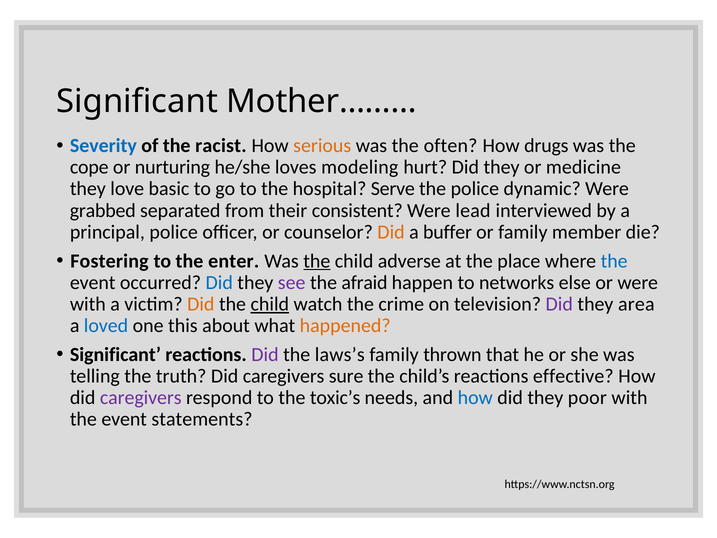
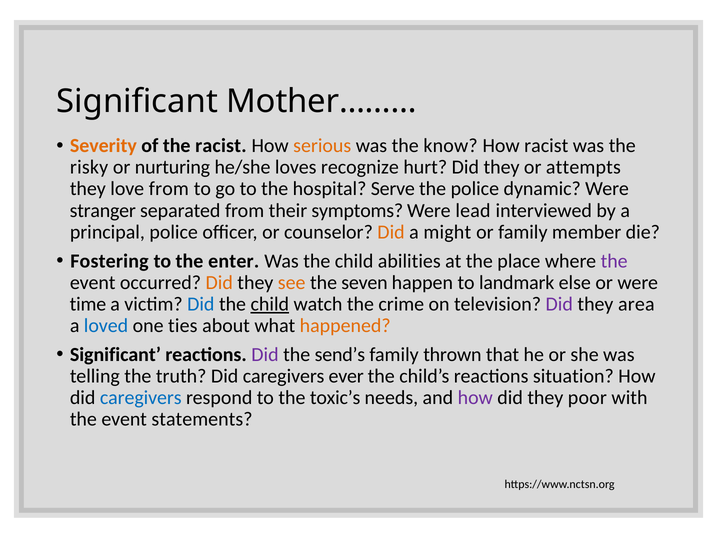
Severity colour: blue -> orange (103, 146)
often: often -> know (451, 146)
How drugs: drugs -> racist (546, 146)
cope: cope -> risky (89, 167)
modeling: modeling -> recognize (360, 167)
medicine: medicine -> attempts (583, 167)
love basic: basic -> from (169, 189)
grabbed: grabbed -> stranger (103, 210)
consistent: consistent -> symptoms (357, 210)
buffer: buffer -> might (447, 232)
the underline: present -> none (317, 261)
adverse: adverse -> abilities (409, 261)
the colour: blue -> purple (614, 261)
Did colour: blue -> orange (219, 282)
see colour: purple -> orange (292, 282)
afraid: afraid -> seven (364, 282)
networks: networks -> landmark (517, 282)
with: with -> time (88, 304)
Did colour: orange -> blue (201, 304)
this: this -> ties (183, 326)
laws’s: laws’s -> send’s (340, 355)
sure: sure -> ever (346, 376)
effective: effective -> situation (573, 376)
caregivers colour: purple -> blue (141, 398)
how colour: blue -> purple (475, 398)
